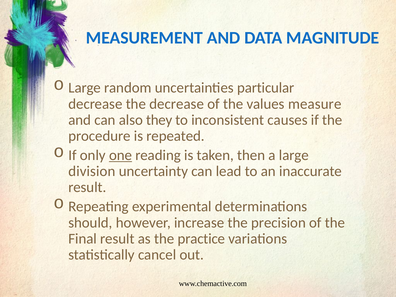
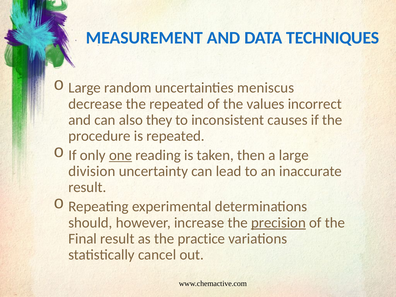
MAGNITUDE: MAGNITUDE -> TECHNIQUES (333, 38)
particular: particular -> meniscus (266, 88)
the decrease: decrease -> repeated (177, 104)
measure: measure -> incorrect (315, 104)
precision underline: none -> present (278, 223)
